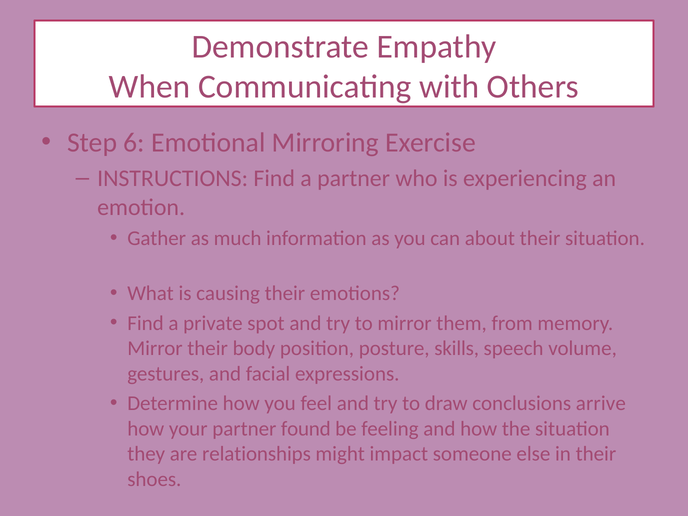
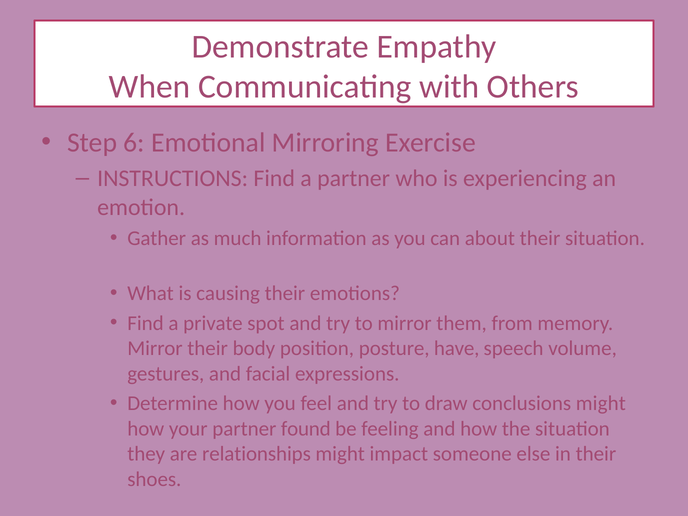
skills: skills -> have (457, 348)
conclusions arrive: arrive -> might (601, 403)
